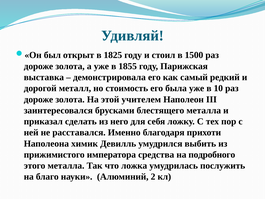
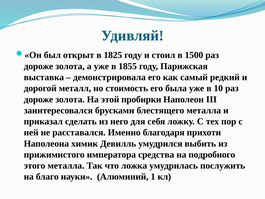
учителем: учителем -> пробирки (141, 99)
2: 2 -> 1 (153, 177)
